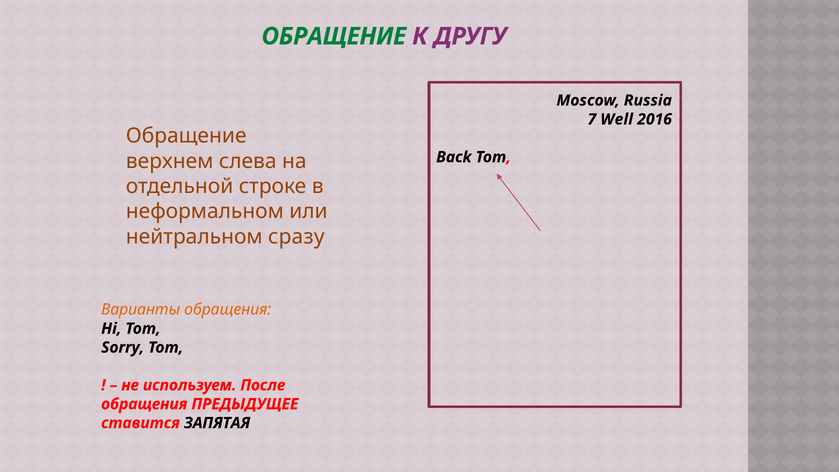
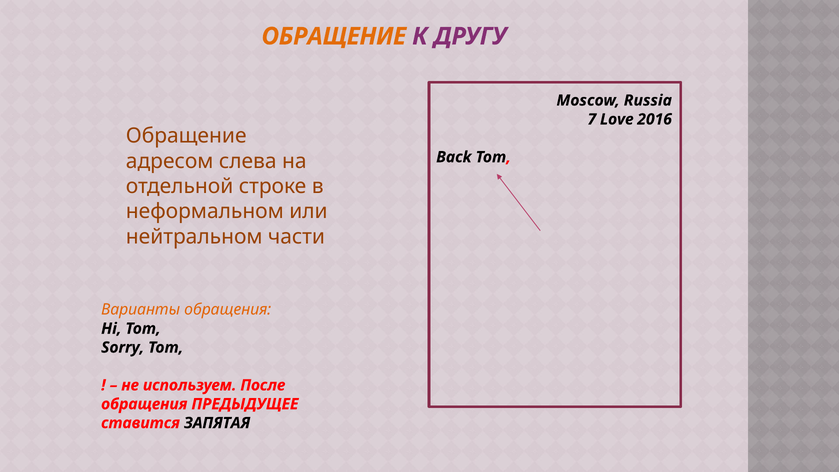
ОБРАЩЕНИЕ colour: green -> orange (334, 36)
Well: Well -> Love (617, 119)
верхнем: верхнем -> адресом (170, 161)
сразу: сразу -> части (296, 237)
